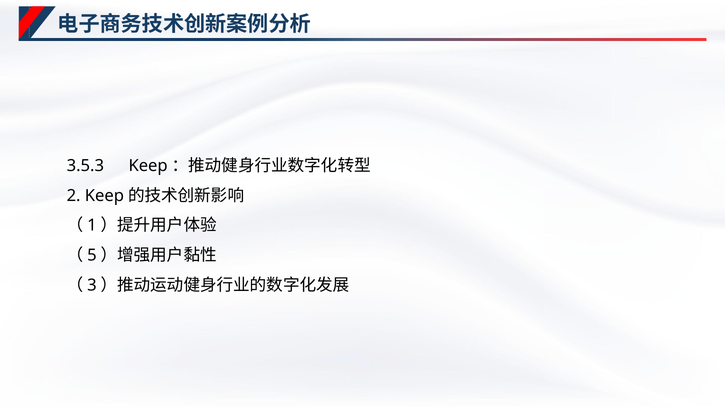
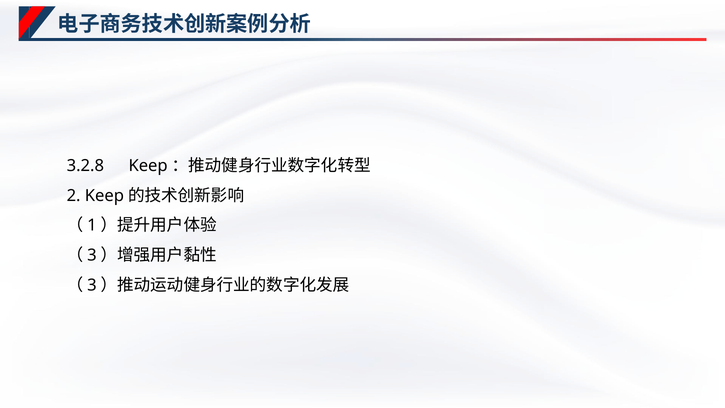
3.5.3: 3.5.3 -> 3.2.8 (85, 166)
5: 5 -> 3 (92, 255)
